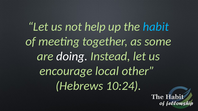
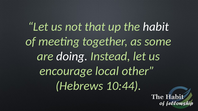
help: help -> that (95, 27)
habit colour: light blue -> white (156, 27)
10:24: 10:24 -> 10:44 (124, 86)
